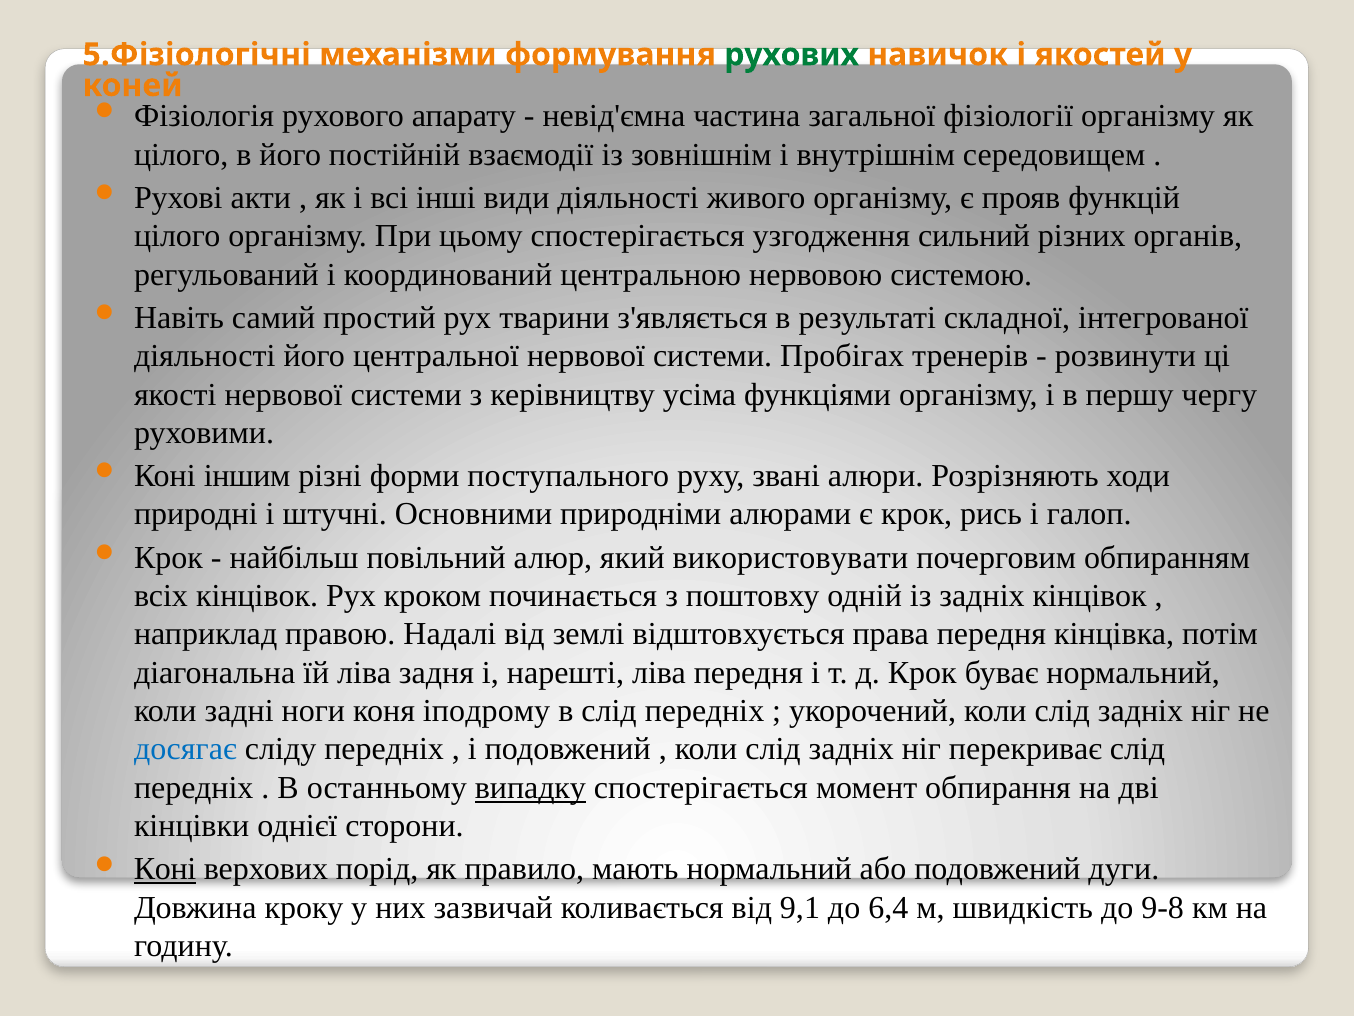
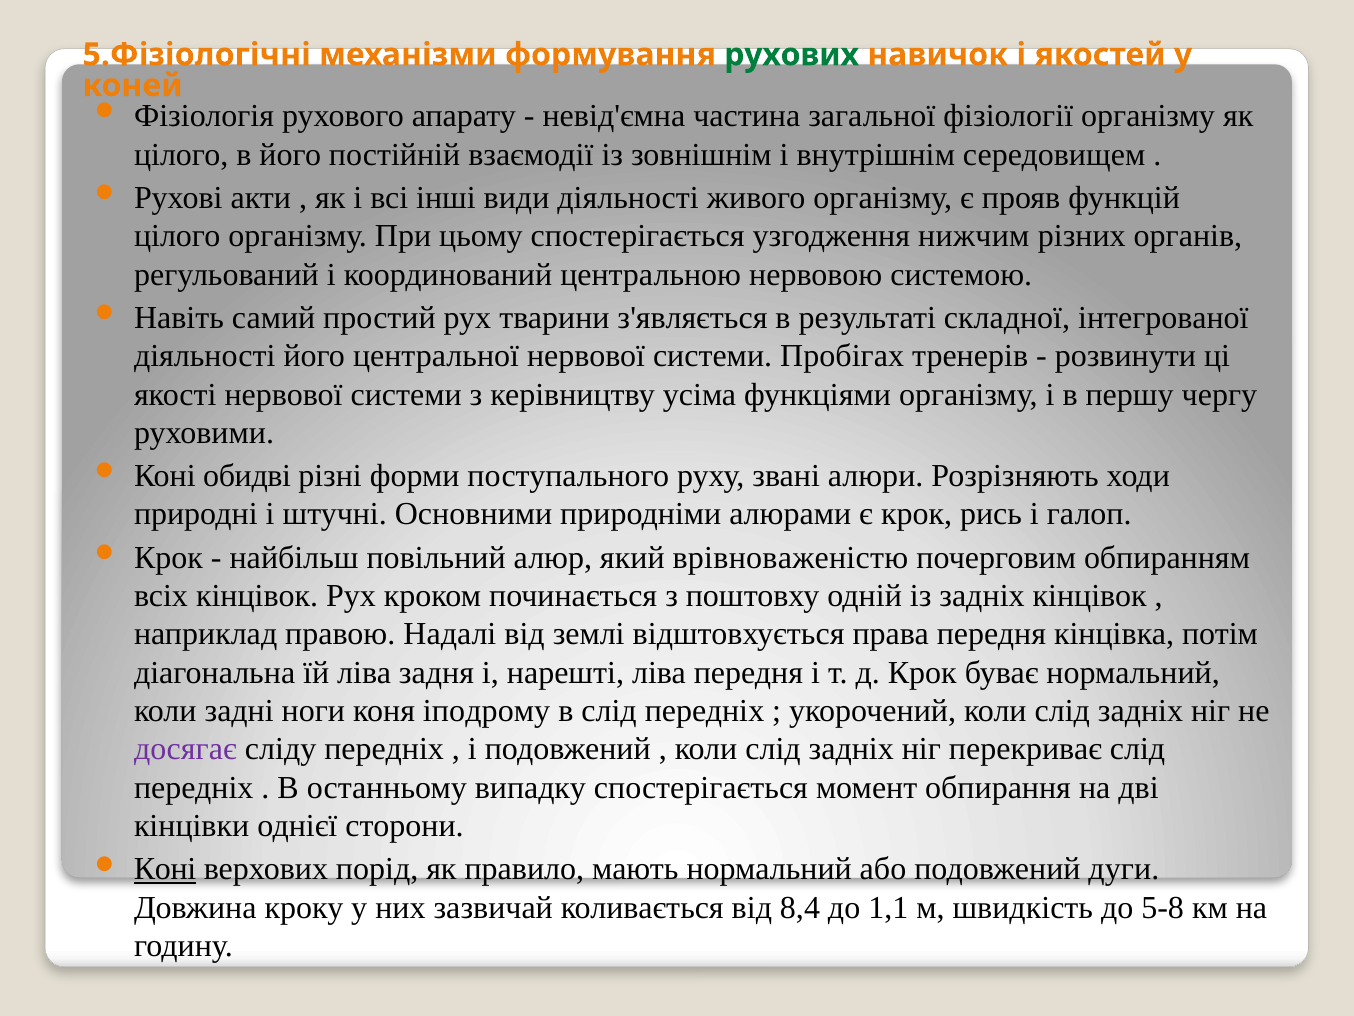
сильний: сильний -> нижчим (974, 236)
іншим: іншим -> обидві (247, 476)
використовувати: використовувати -> врівноваженістю (790, 557)
досягає colour: blue -> purple (185, 749)
випадку underline: present -> none (530, 787)
9,1: 9,1 -> 8,4 (800, 907)
6,4: 6,4 -> 1,1 (888, 907)
9-8: 9-8 -> 5-8 (1163, 907)
